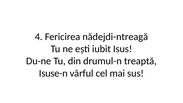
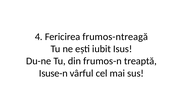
nădejdi-ntreagă: nădejdi-ntreagă -> frumos-ntreagă (115, 37)
drumul-n: drumul-n -> frumos-n (102, 61)
